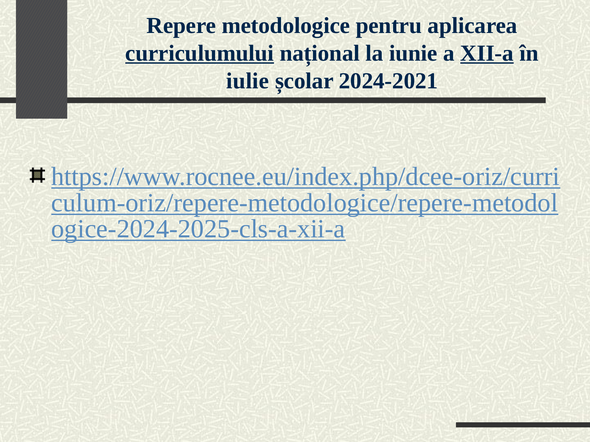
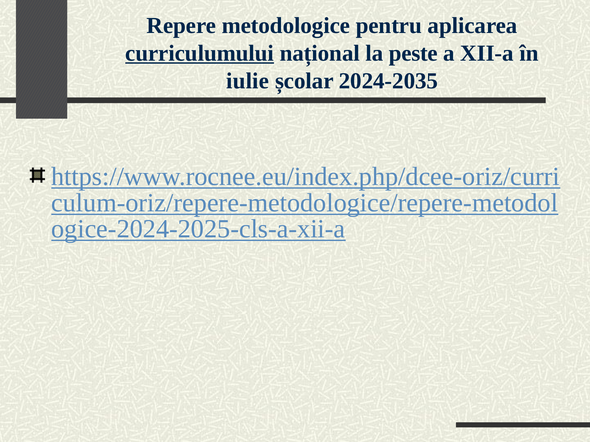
iunie: iunie -> peste (413, 53)
XII-a underline: present -> none (487, 53)
2024-2021: 2024-2021 -> 2024-2035 (388, 81)
